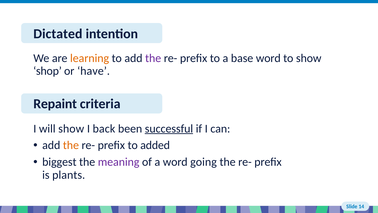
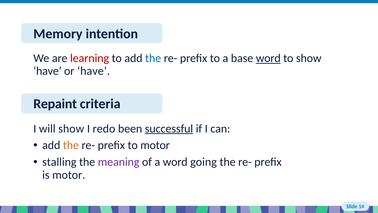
Dictated: Dictated -> Memory (58, 34)
learning colour: orange -> red (90, 58)
the colour: purple -> blue (153, 58)
word underline: none -> present (268, 58)
shop: shop -> have (47, 71)
back: back -> redo (104, 128)
to added: added -> motor (155, 145)
biggest: biggest -> stalling (59, 162)
is plants: plants -> motor (69, 175)
